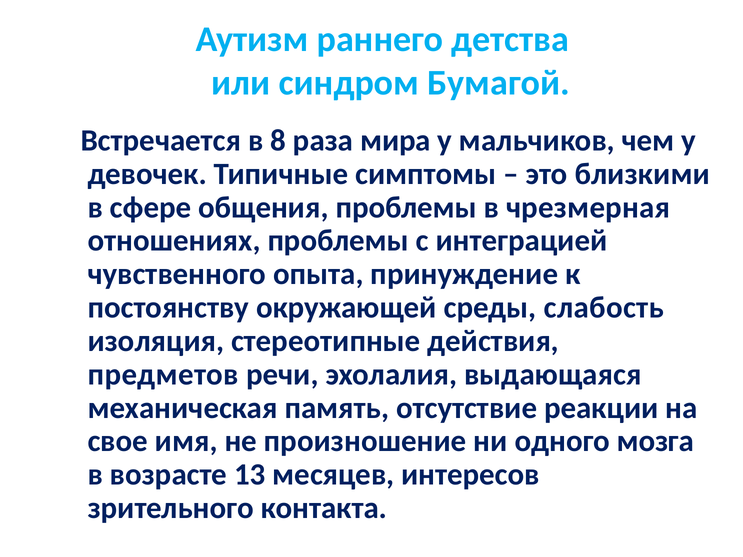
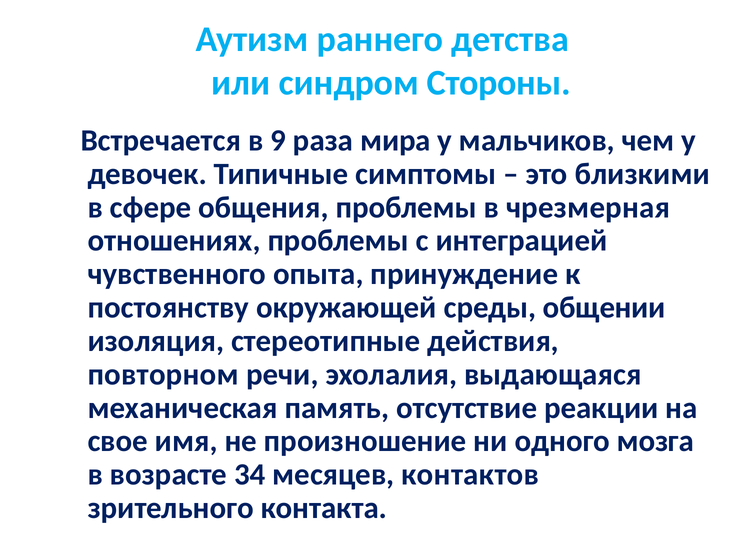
Бумагой: Бумагой -> Стороны (499, 83)
8: 8 -> 9 (278, 141)
слабость: слабость -> общении (604, 308)
предметов: предметов -> повторном (163, 375)
13: 13 -> 34 (250, 475)
интересов: интересов -> контактов (470, 475)
